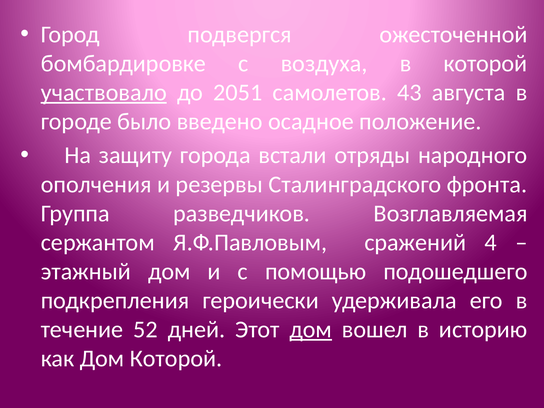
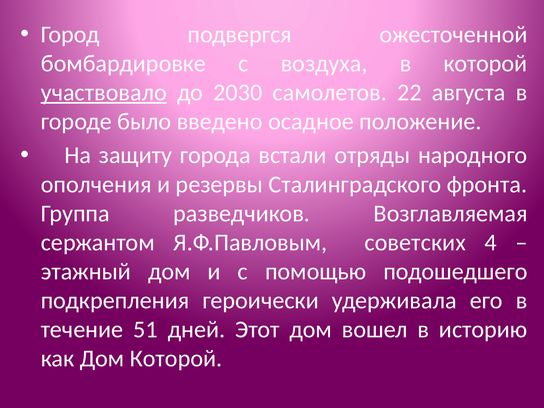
2051: 2051 -> 2030 (238, 92)
43: 43 -> 22 (409, 92)
сражений: сражений -> советских (415, 242)
52: 52 -> 51 (146, 329)
дом underline: present -> none (311, 329)
